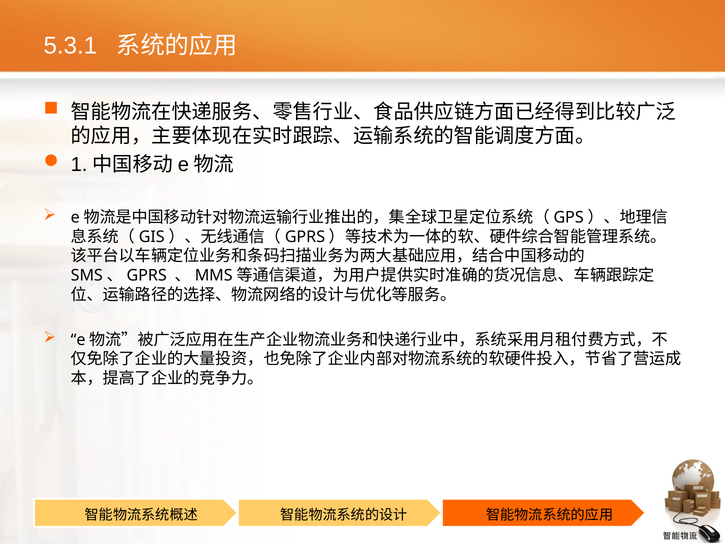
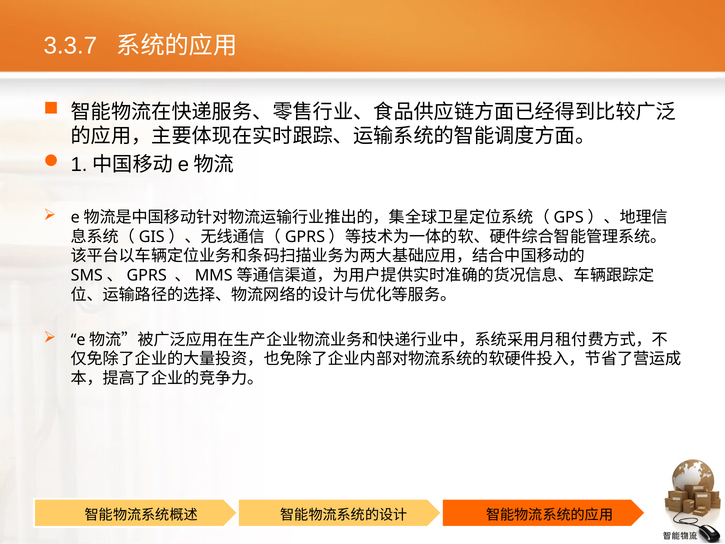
5.3.1: 5.3.1 -> 3.3.7 (70, 46)
